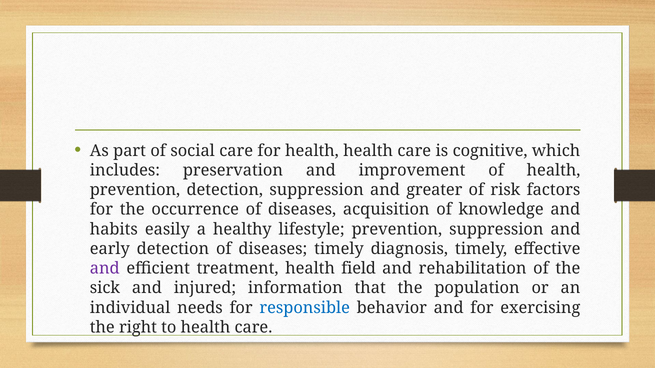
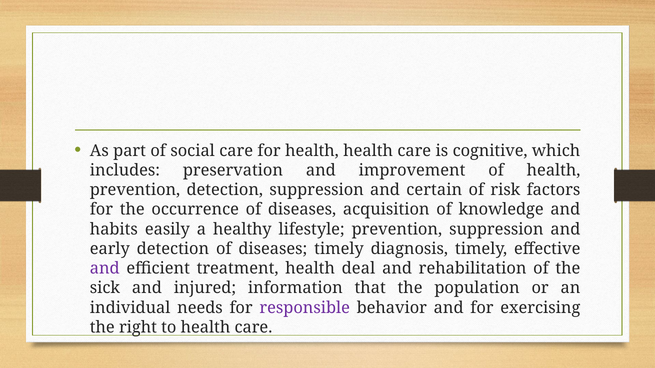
greater: greater -> certain (434, 190)
field: field -> deal (358, 269)
responsible colour: blue -> purple (305, 308)
